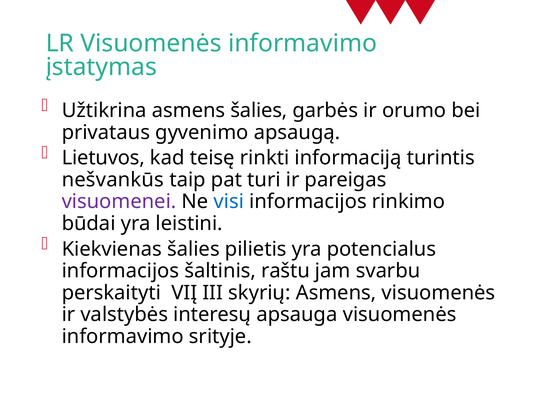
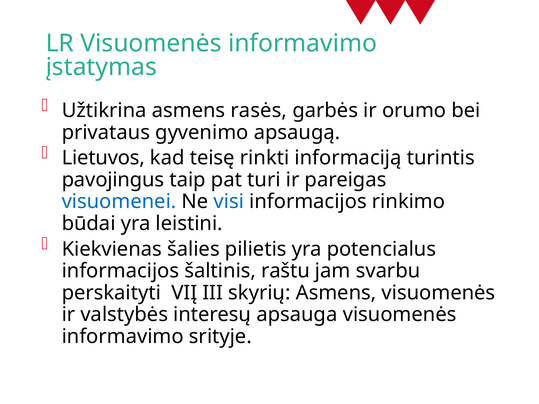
asmens šalies: šalies -> rasės (259, 111)
nešvankūs: nešvankūs -> pavojingus (113, 180)
visuomenei colour: purple -> blue (119, 202)
